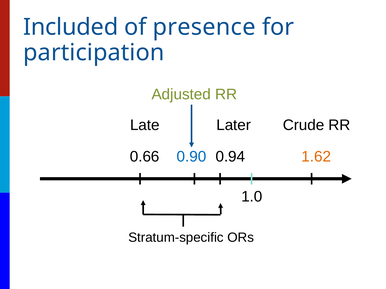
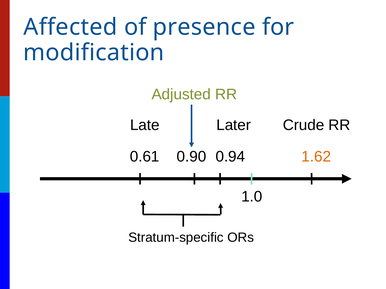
Included: Included -> Affected (70, 27)
participation: participation -> modification (94, 53)
0.66: 0.66 -> 0.61 (145, 157)
0.90 colour: blue -> black (191, 157)
